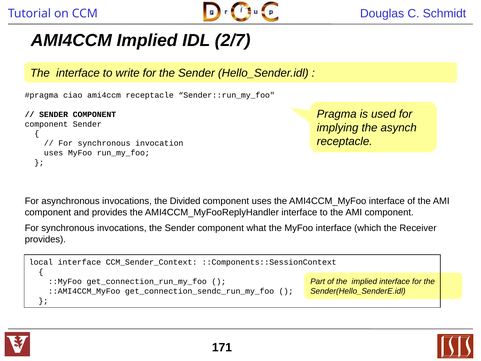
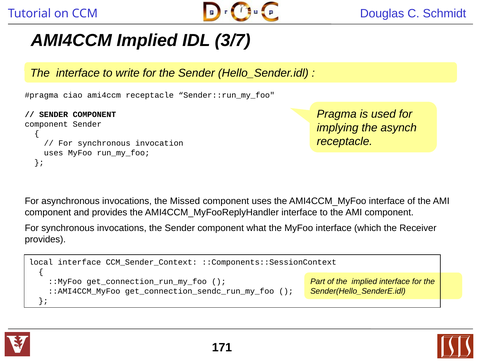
2/7: 2/7 -> 3/7 (233, 41)
Divided: Divided -> Missed (185, 201)
